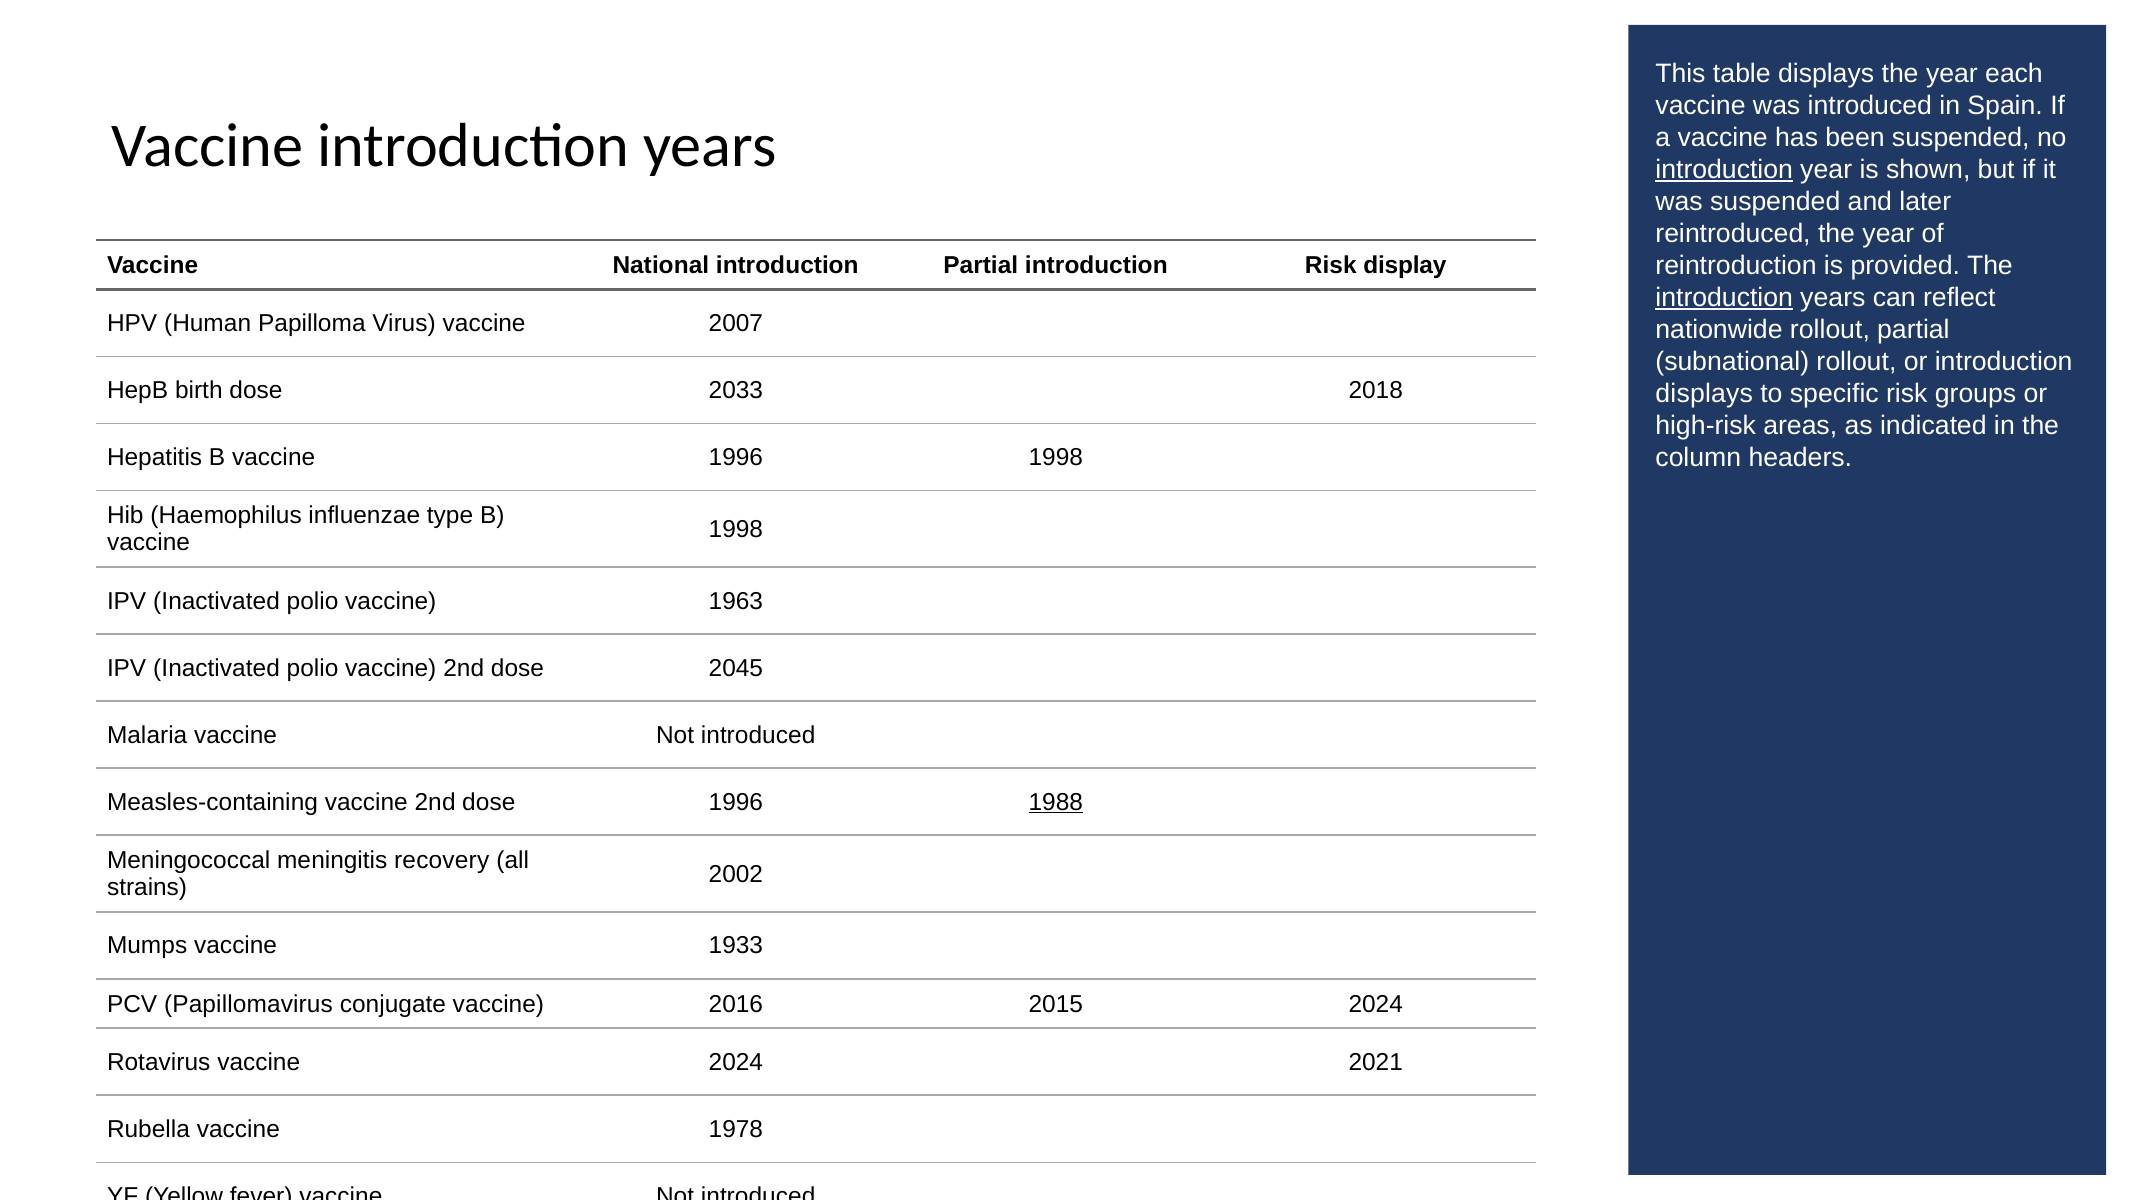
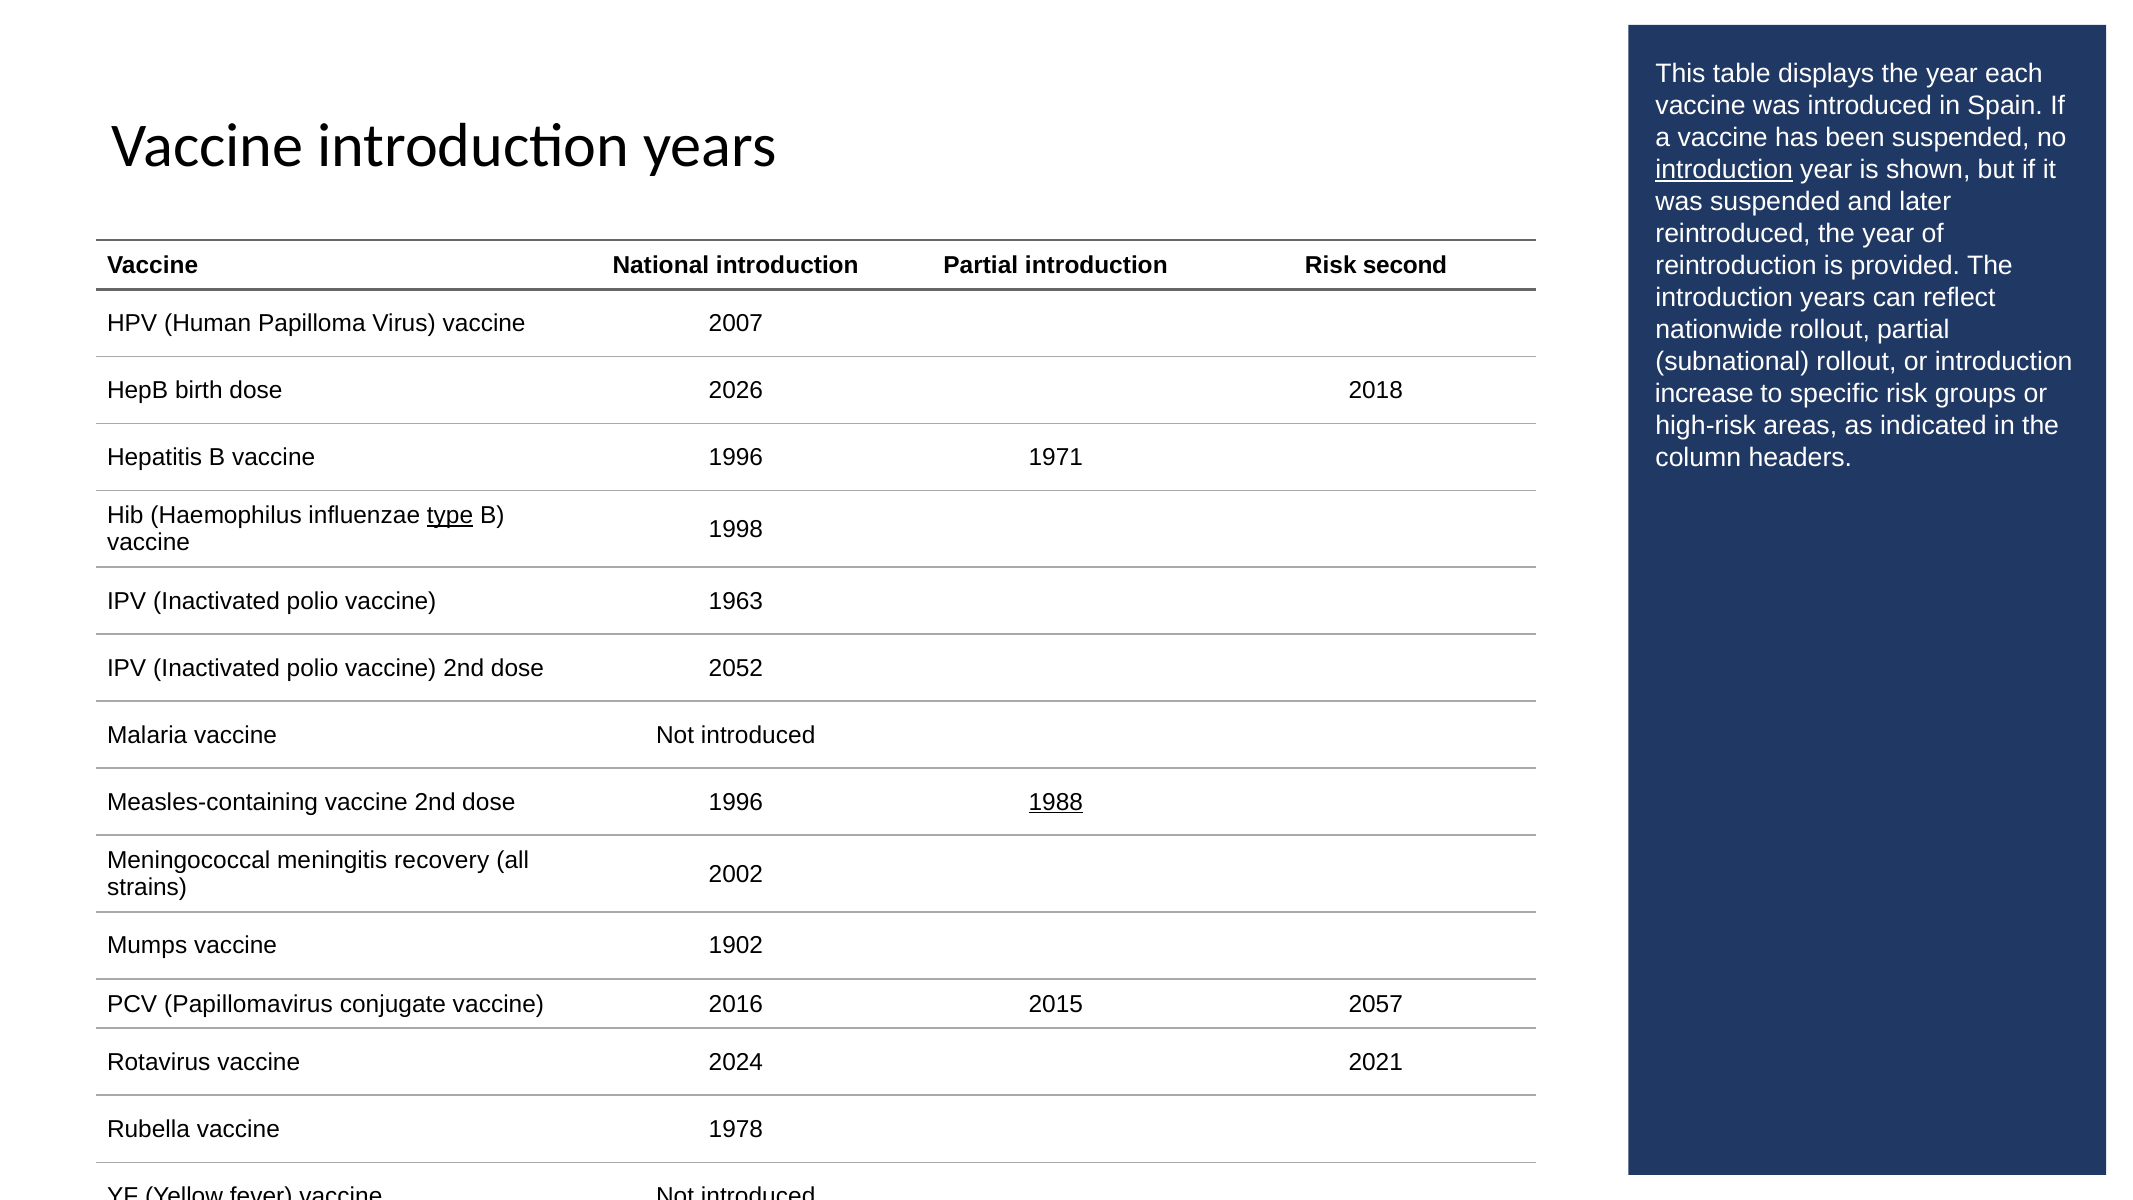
display: display -> second (1405, 265)
introduction underline: present -> none (1724, 298)
2033: 2033 -> 2026 (736, 390)
displays: displays -> increase (1704, 394)
1996 1998: 1998 -> 1971 (1056, 457)
type underline: none -> present (450, 516)
2045: 2045 -> 2052 (736, 668)
1933: 1933 -> 1902 (736, 946)
2015 2024: 2024 -> 2057 (1376, 1004)
